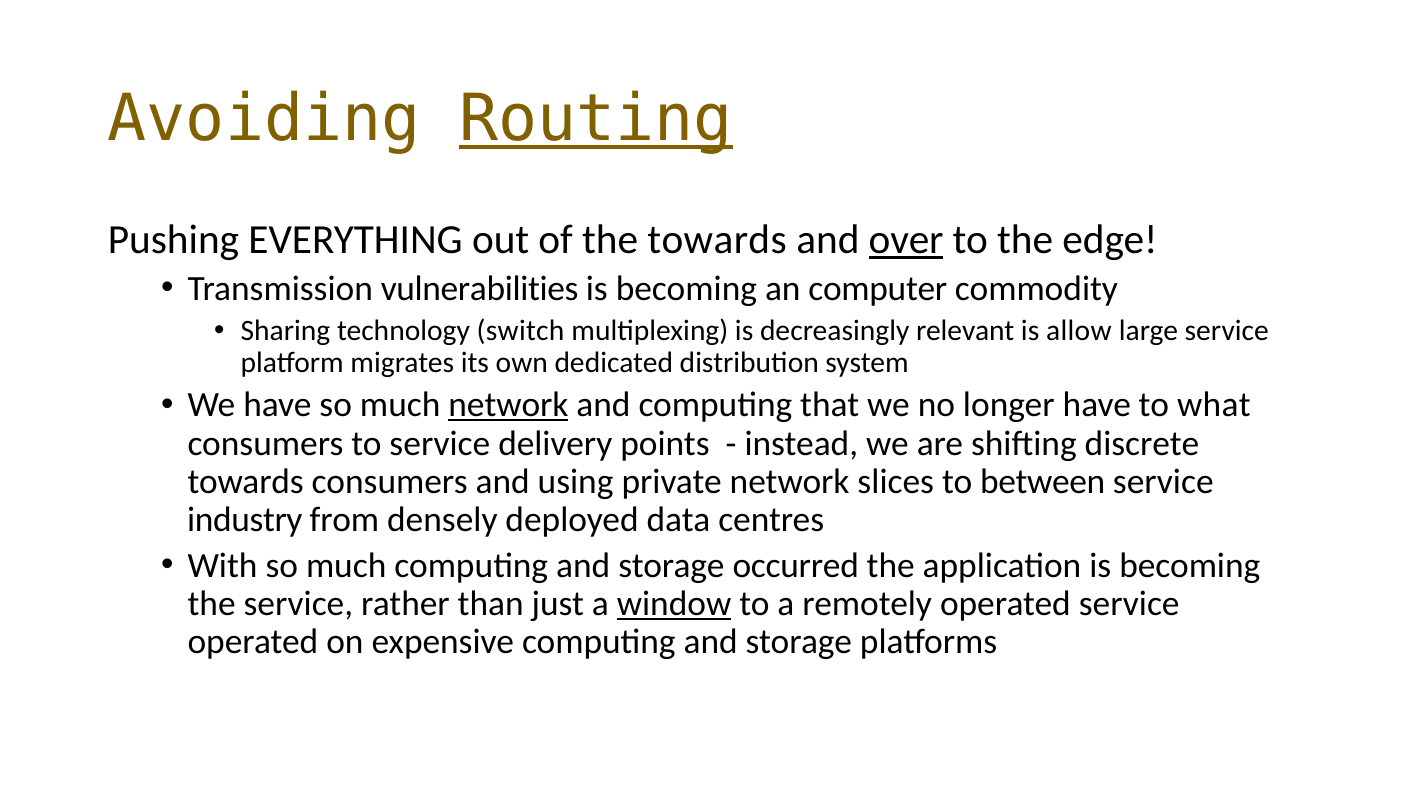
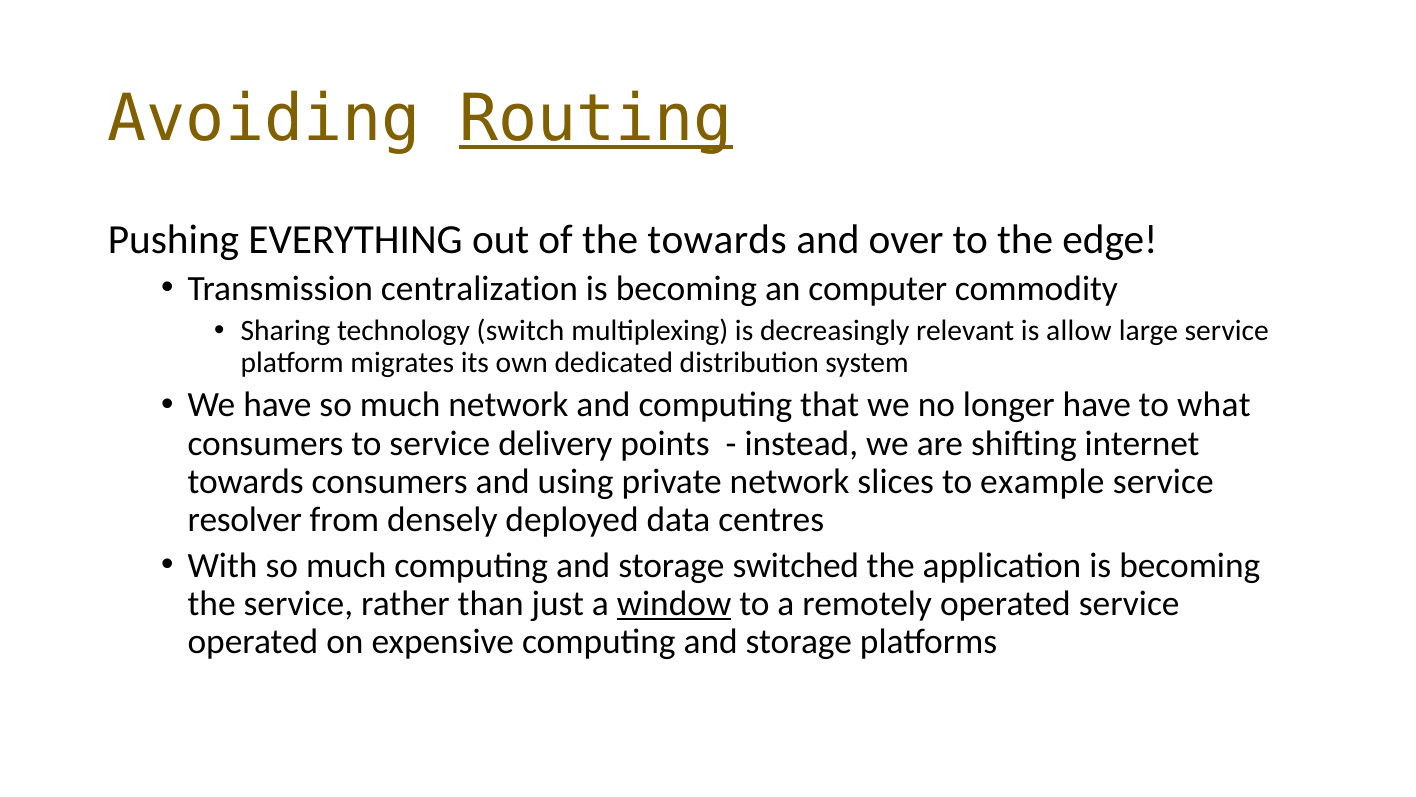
over underline: present -> none (906, 239)
vulnerabilities: vulnerabilities -> centralization (479, 288)
network underline: present -> none (508, 405)
discrete: discrete -> internet (1142, 443)
between: between -> example (1042, 481)
industry: industry -> resolver (245, 520)
occurred: occurred -> switched (796, 565)
